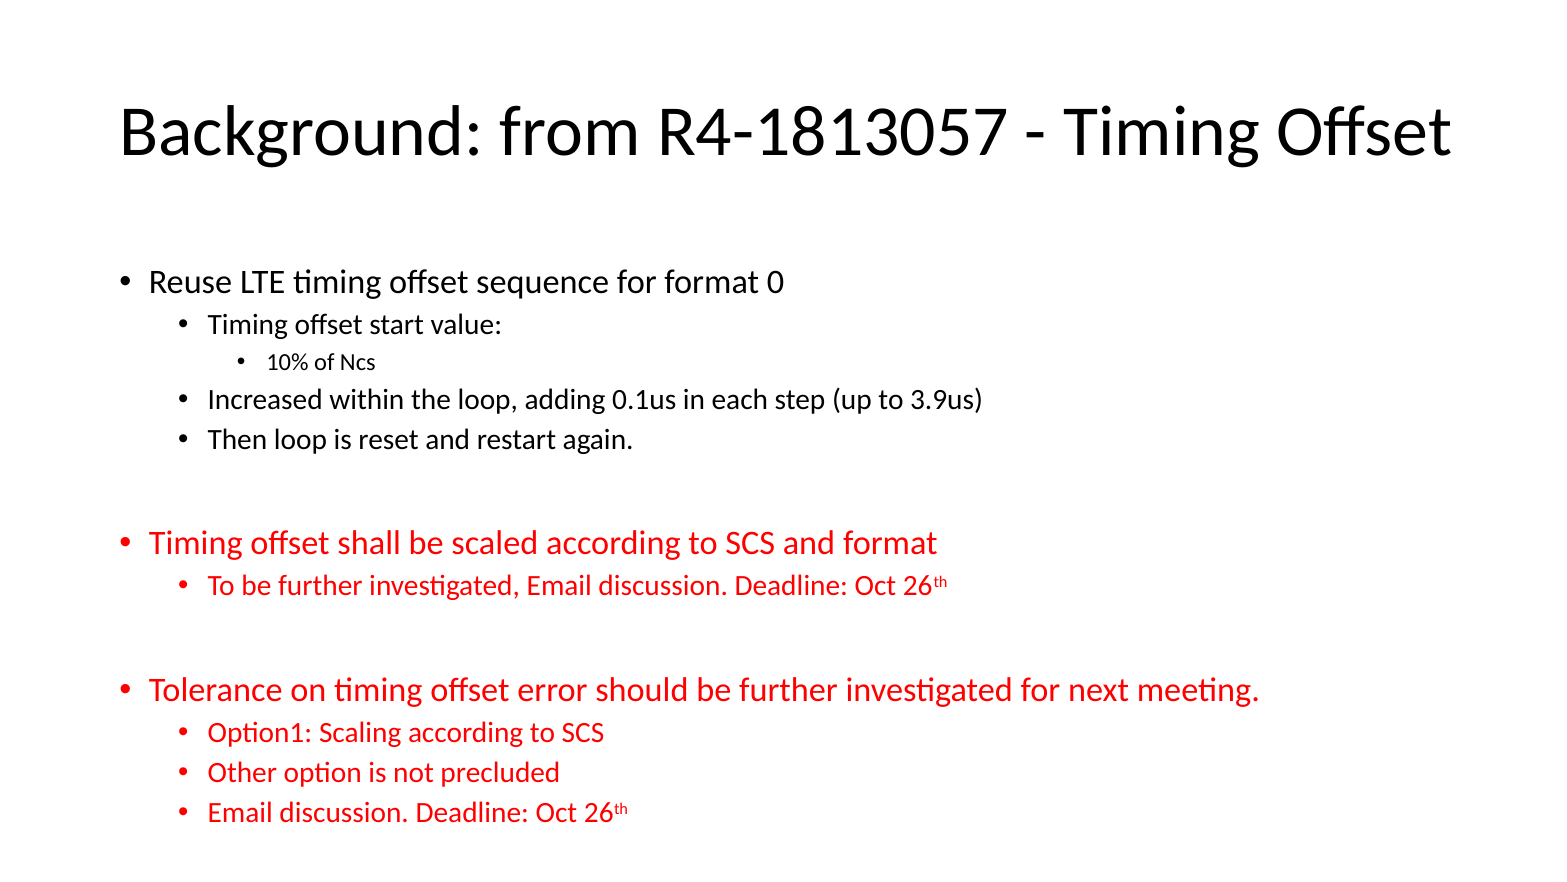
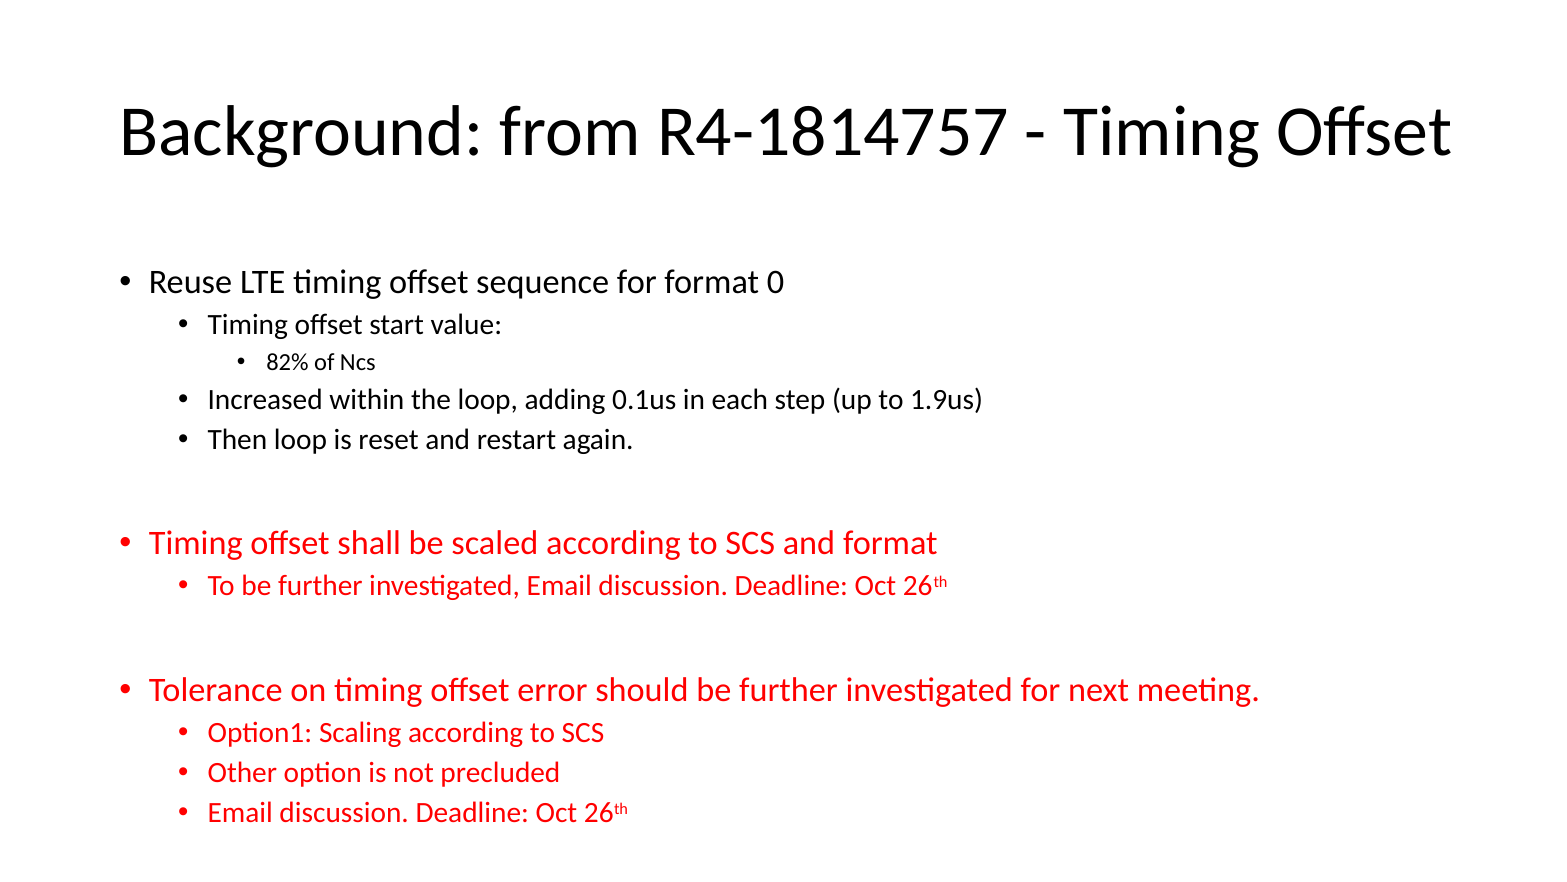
R4-1813057: R4-1813057 -> R4-1814757 (833, 132)
10%: 10% -> 82% (287, 362)
3.9us: 3.9us -> 1.9us (947, 399)
